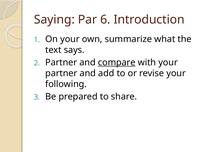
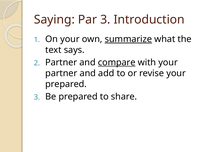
Par 6: 6 -> 3 (105, 20)
summarize underline: none -> present (128, 39)
following: following -> prepared (66, 84)
